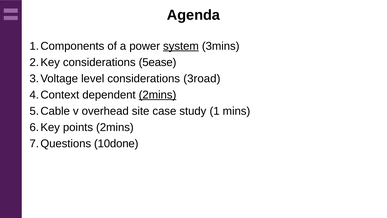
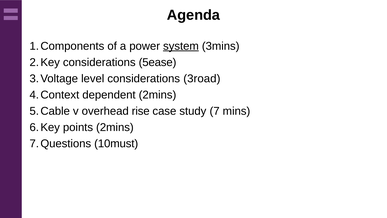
2mins underline: present -> none (157, 95)
site: site -> rise (141, 111)
1: 1 -> 7 (215, 111)
10done: 10done -> 10must (116, 143)
